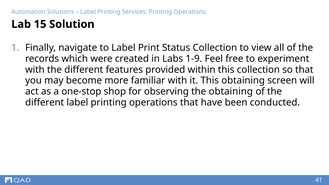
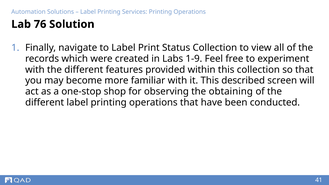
15: 15 -> 76 (40, 24)
This obtaining: obtaining -> described (243, 81)
